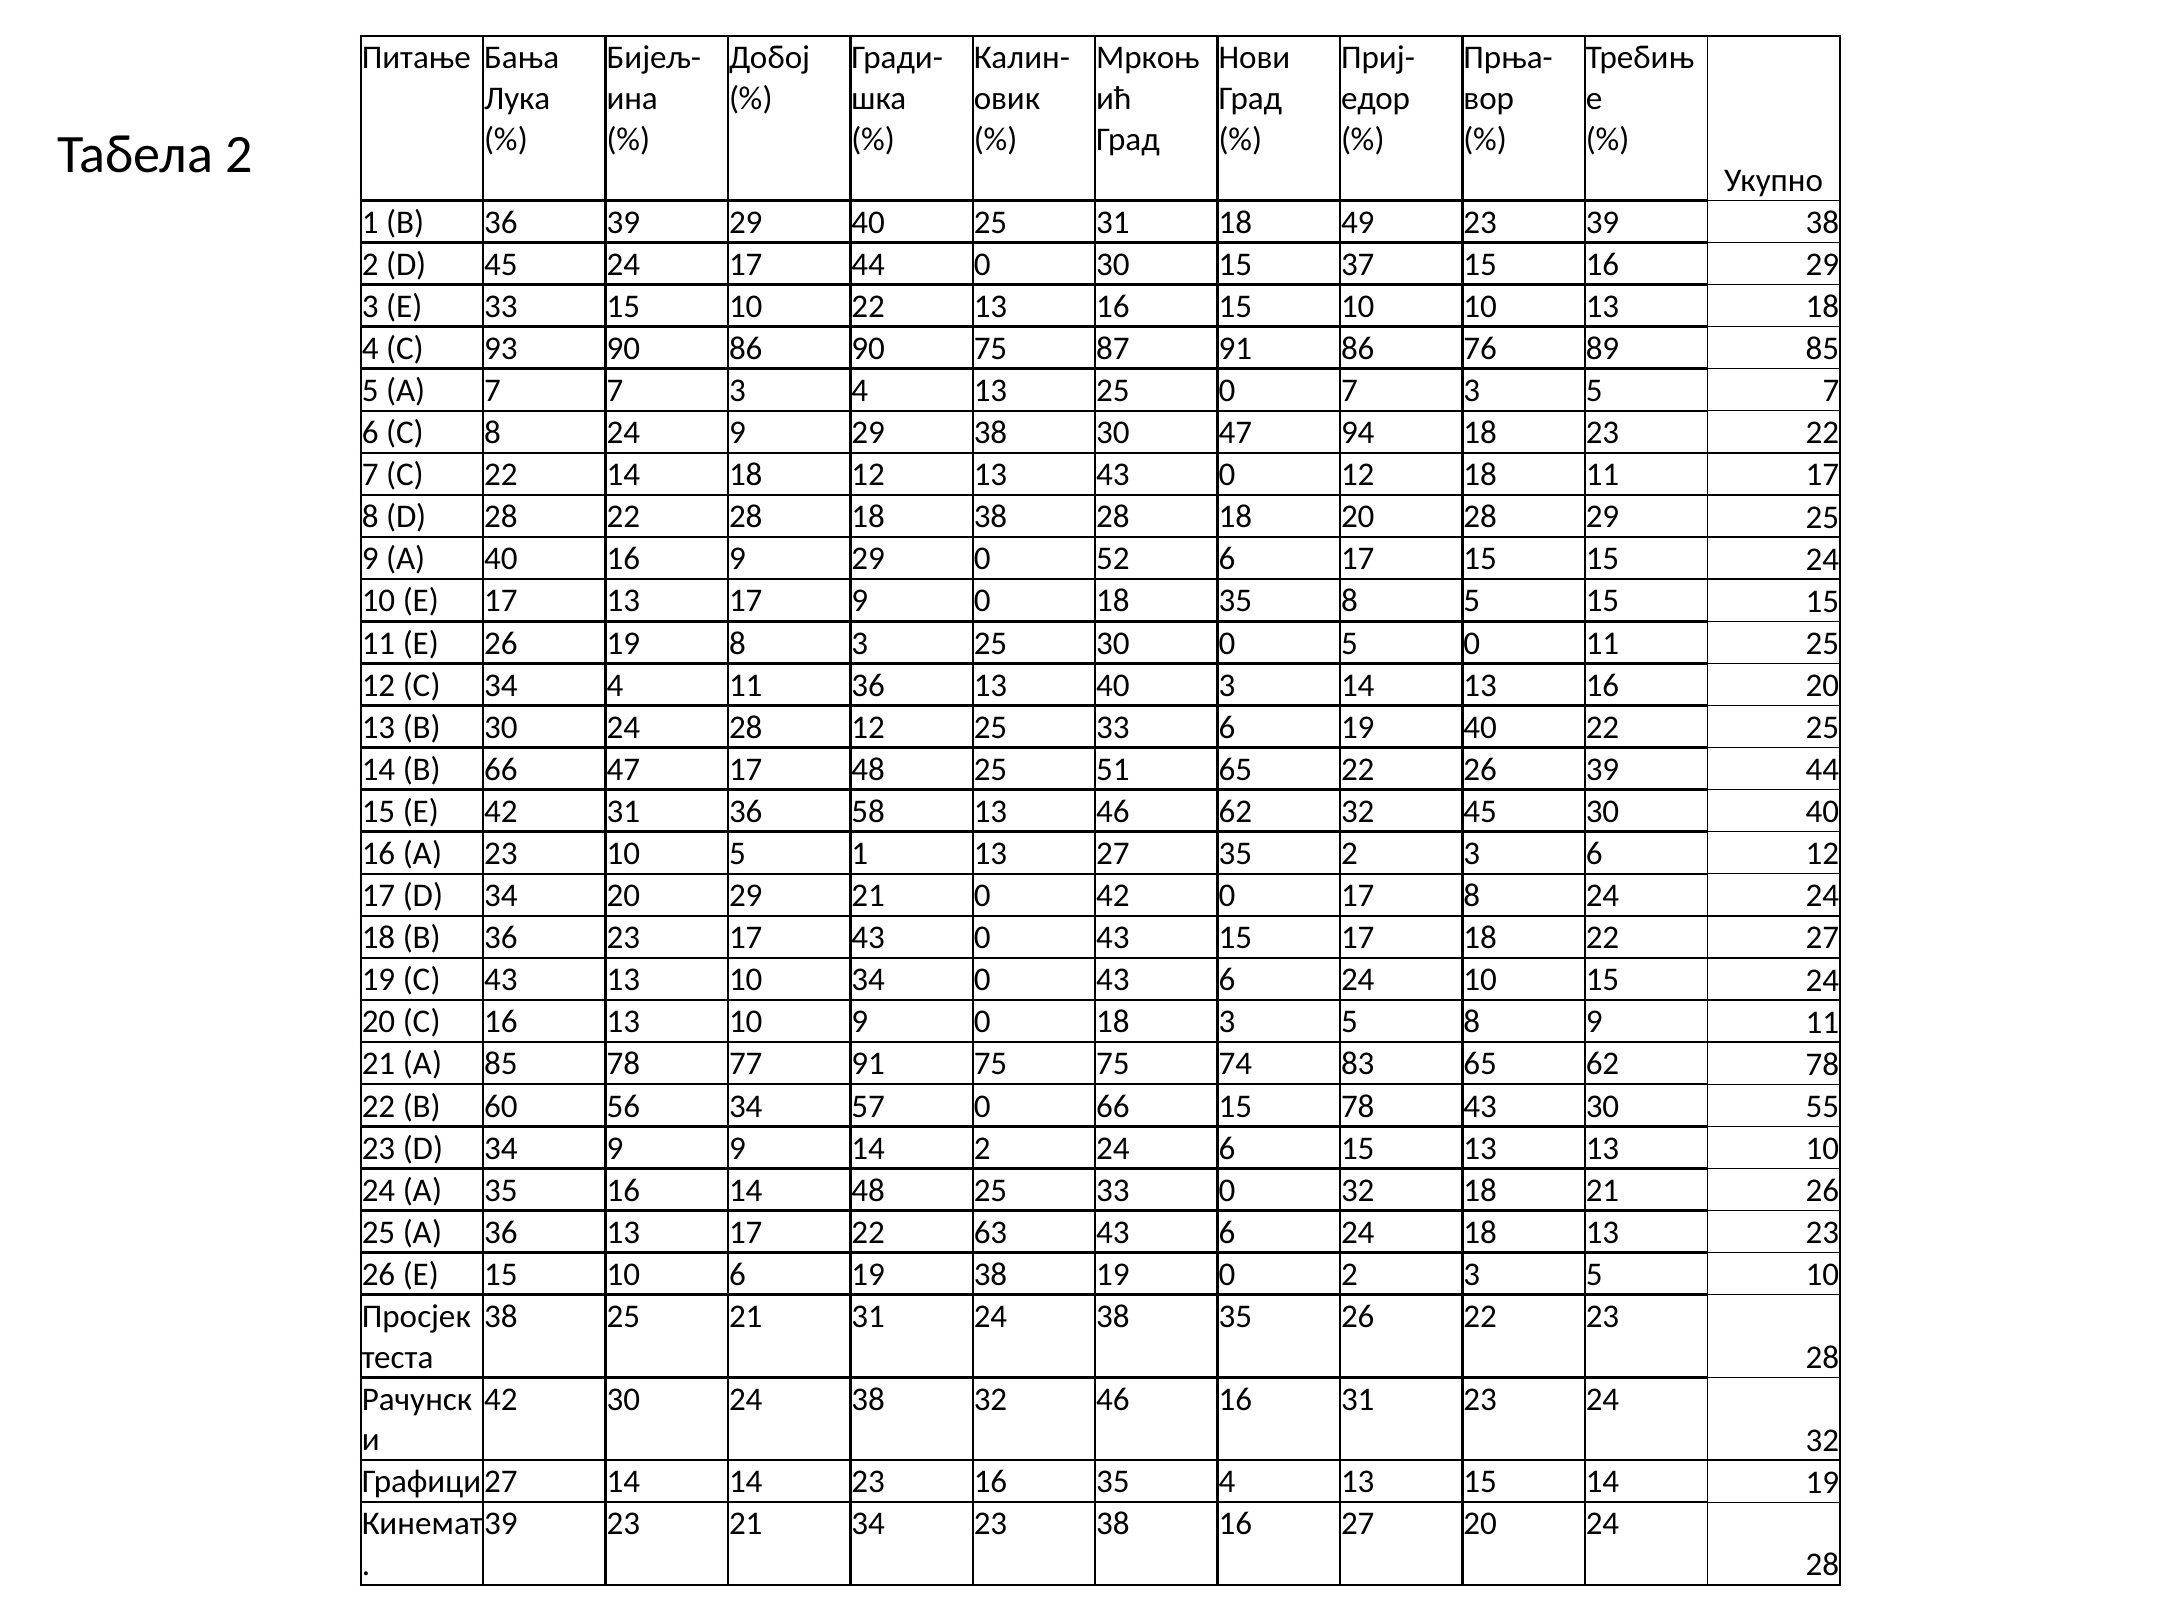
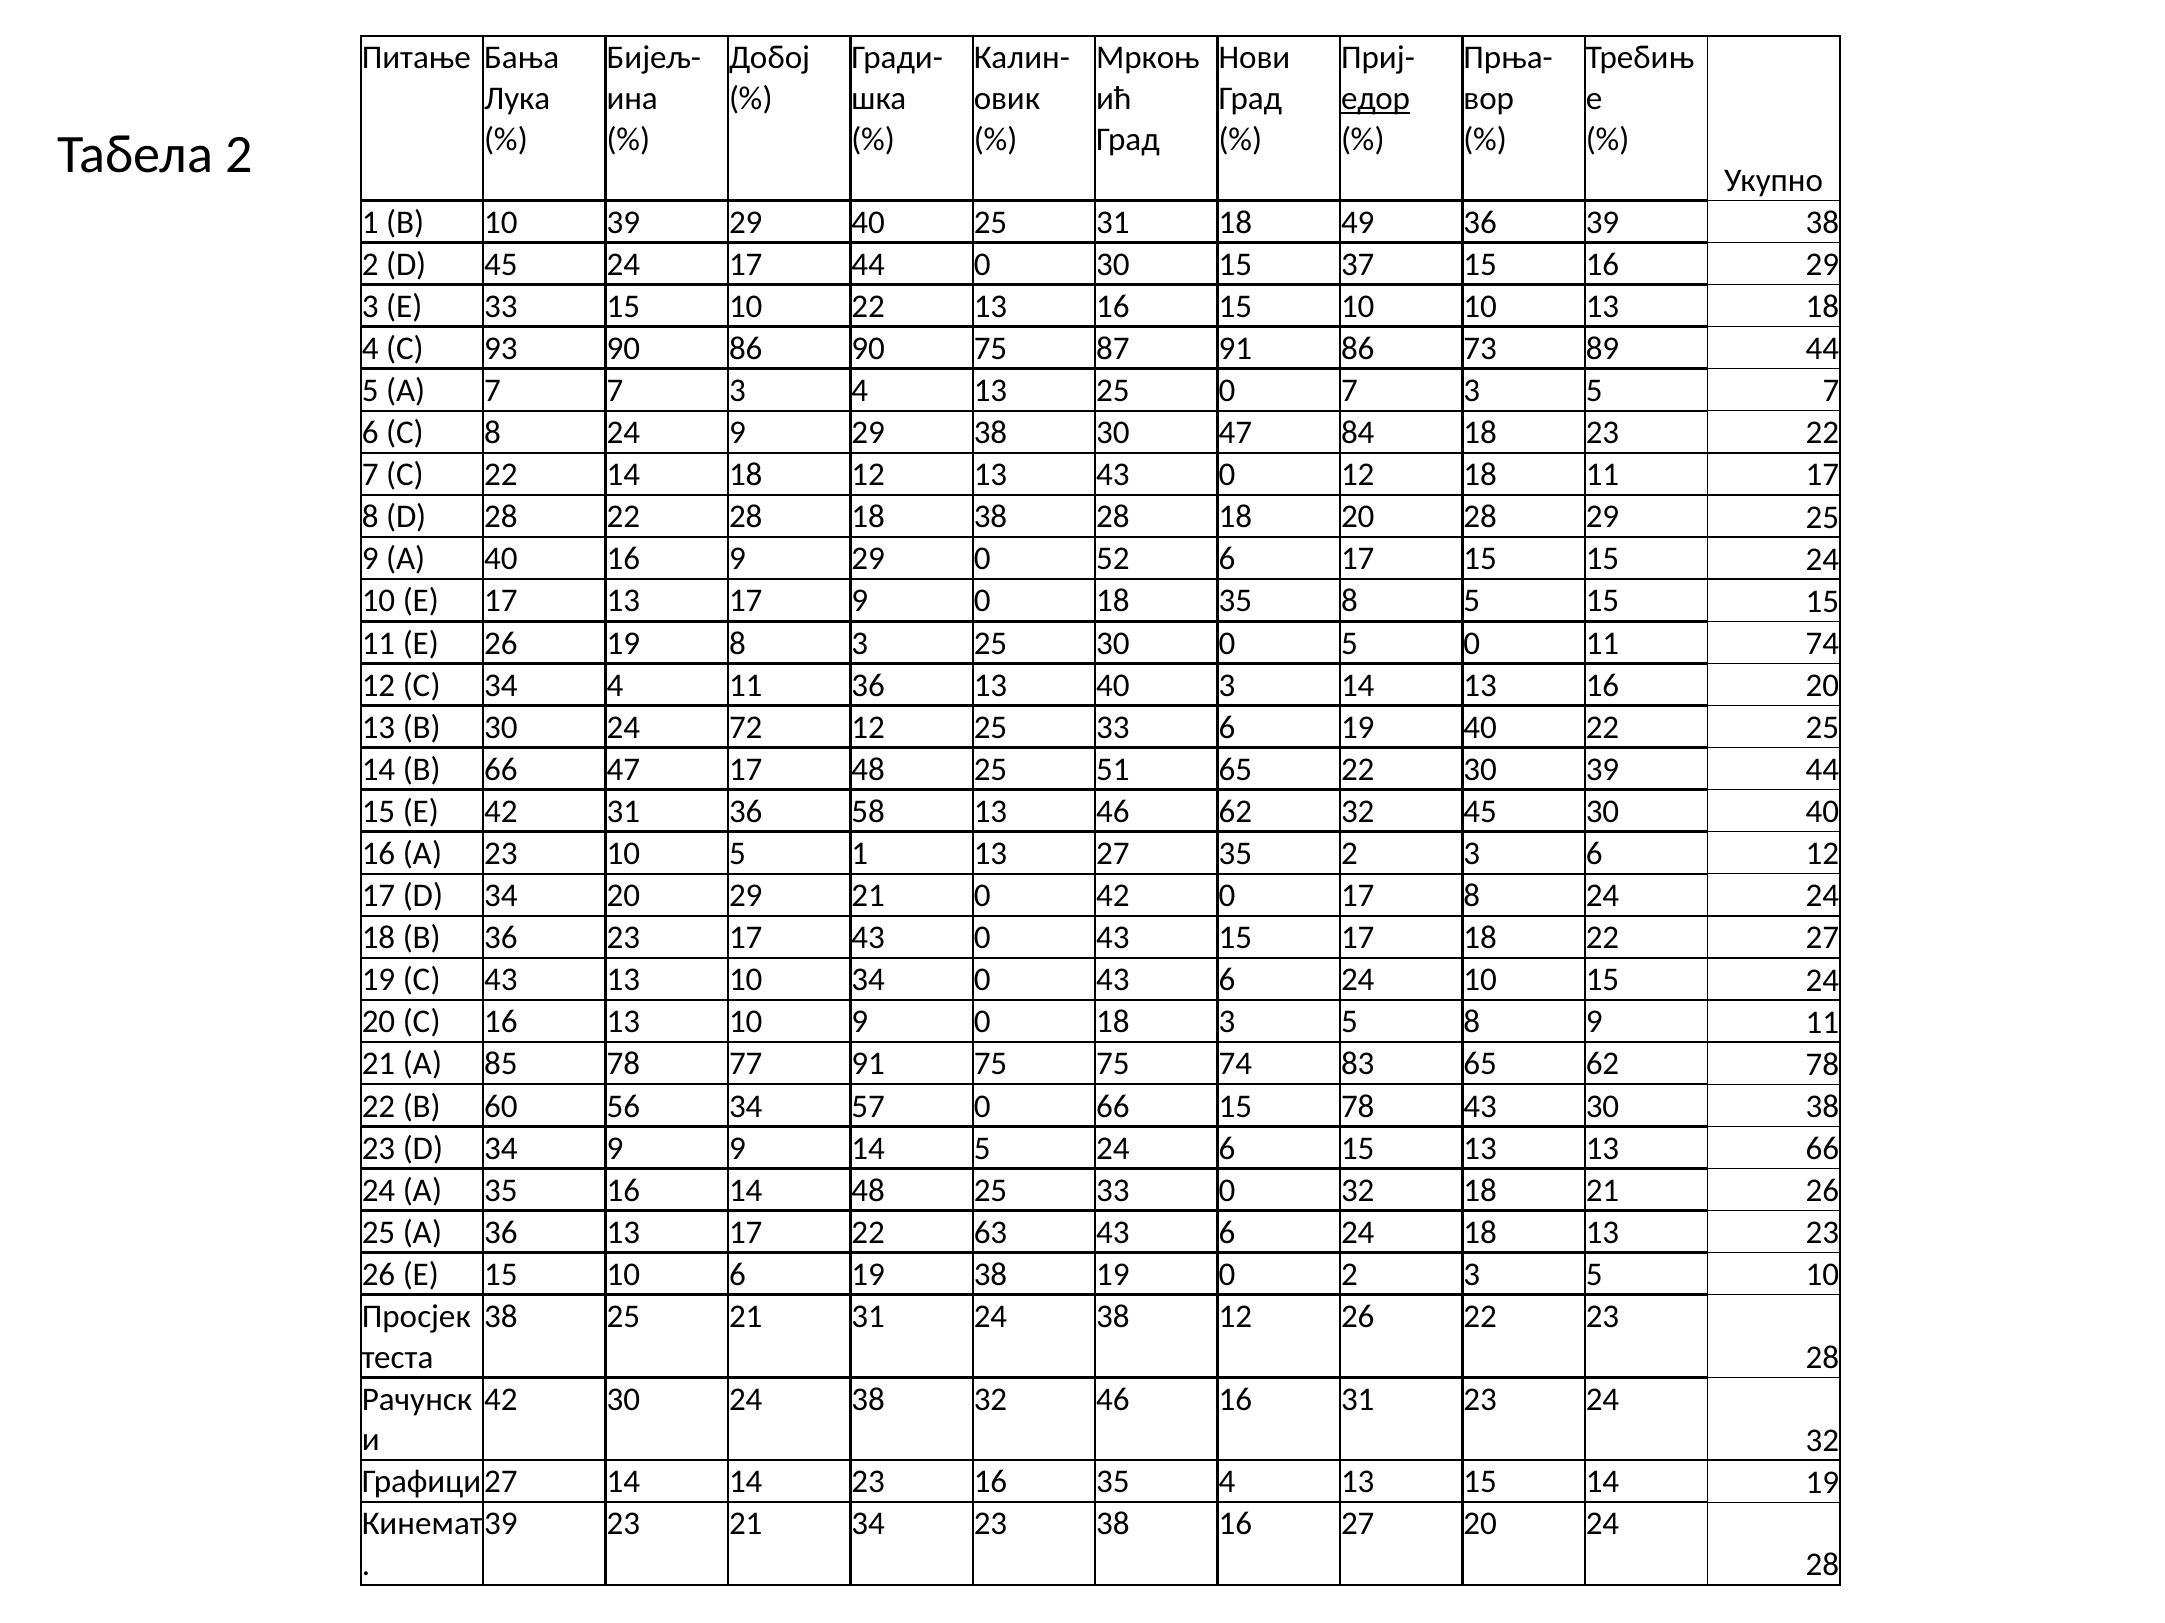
едор underline: none -> present (1376, 99)
1 B 36: 36 -> 10 (501, 222)
49 23: 23 -> 36 (1480, 222)
76: 76 -> 73 (1480, 349)
89 85: 85 -> 44 (1822, 349)
94: 94 -> 84 (1358, 433)
11 25: 25 -> 74 (1822, 644)
30 24 28: 28 -> 72 (746, 728)
22 26: 26 -> 30 (1480, 770)
30 55: 55 -> 38 (1822, 1107)
14 2: 2 -> 5 (982, 1149)
13 13 10: 10 -> 66 (1822, 1149)
38 35: 35 -> 12 (1235, 1317)
